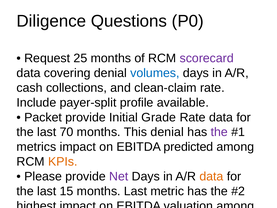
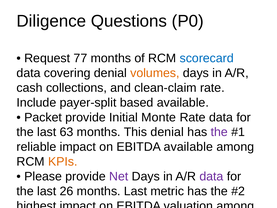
25: 25 -> 77 (80, 58)
scorecard colour: purple -> blue (207, 58)
volumes colour: blue -> orange (155, 73)
profile: profile -> based (137, 102)
Grade: Grade -> Monte (159, 117)
70: 70 -> 63 (67, 132)
metrics: metrics -> reliable (36, 147)
EBITDA predicted: predicted -> available (188, 147)
data colour: orange -> purple (211, 176)
15: 15 -> 26 (67, 191)
